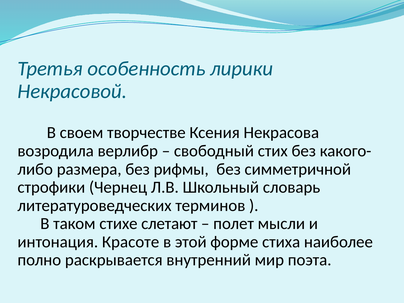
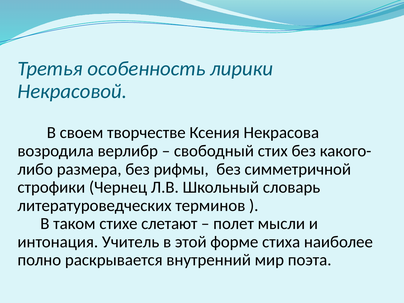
Красоте: Красоте -> Учитель (131, 242)
